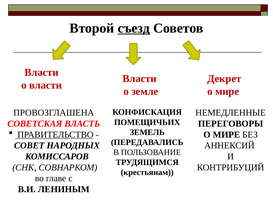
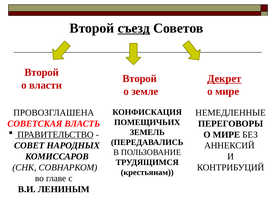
Власти: Власти -> Второй (42, 72)
Власти: Власти -> Второй (140, 79)
Декрет underline: none -> present (224, 79)
